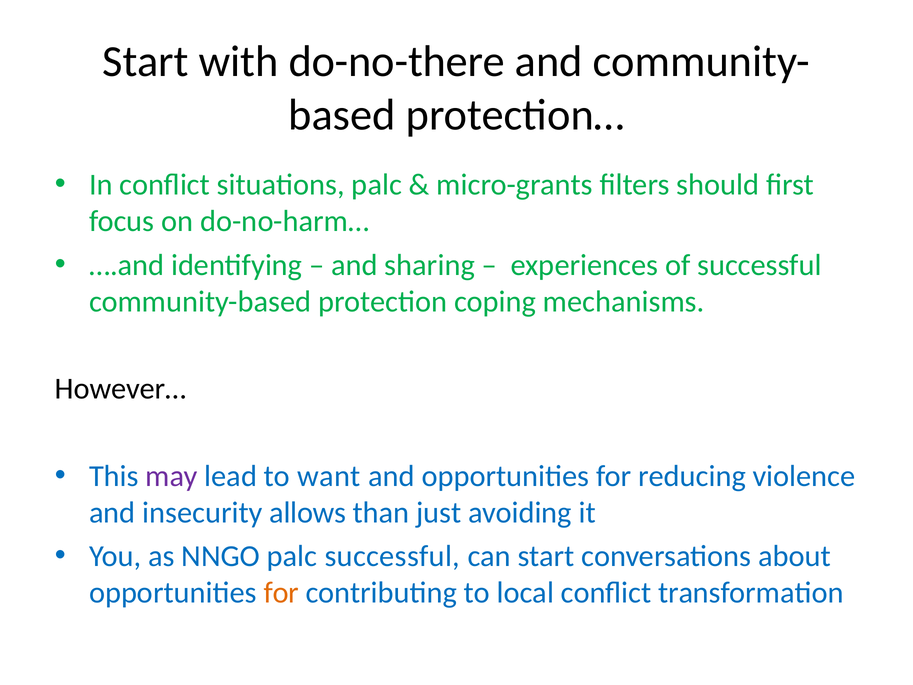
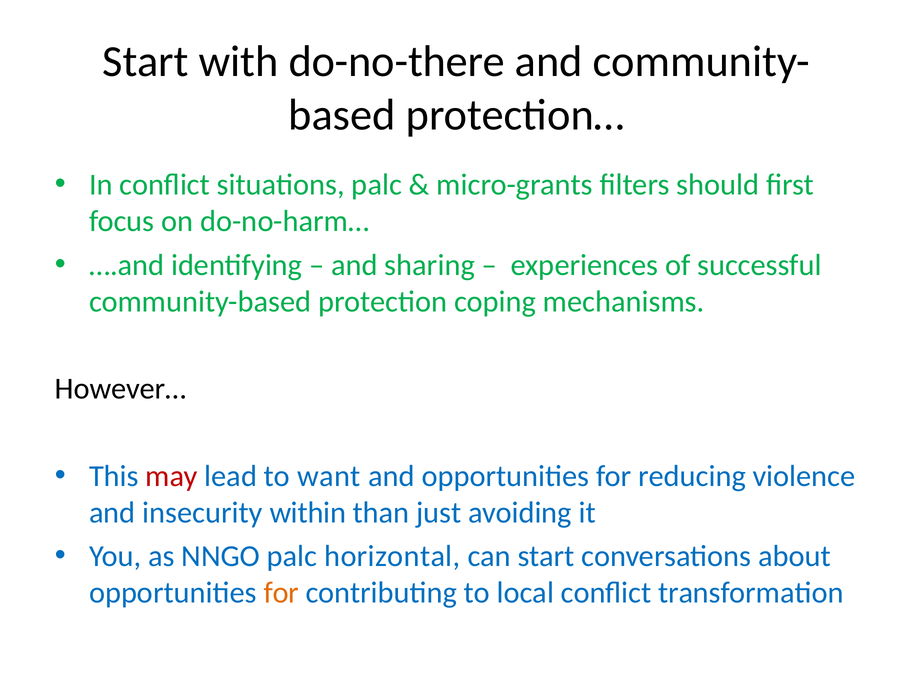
may colour: purple -> red (172, 476)
allows: allows -> within (308, 512)
palc successful: successful -> horizontal (392, 556)
